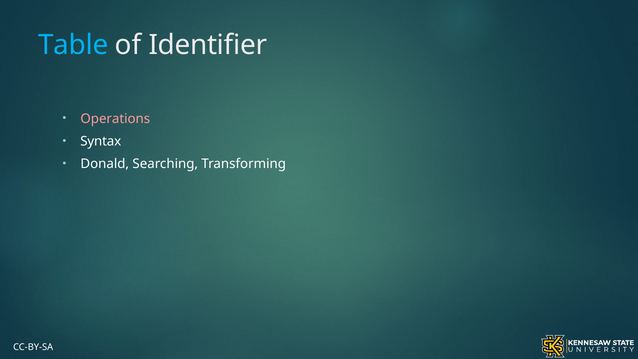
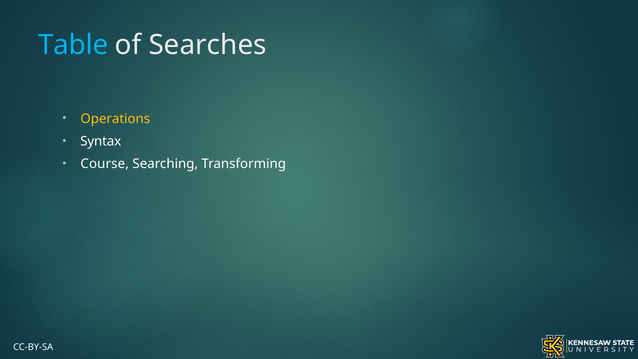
Identifier: Identifier -> Searches (208, 45)
Operations colour: pink -> yellow (115, 119)
Donald: Donald -> Course (105, 164)
